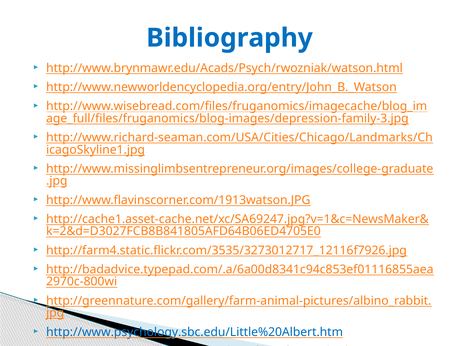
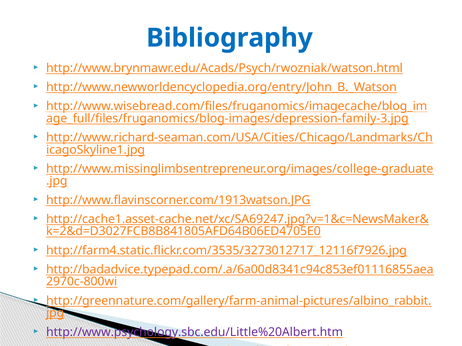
http://www.psychology.sbc.edu/Little%20Albert.htm colour: blue -> purple (195, 332)
